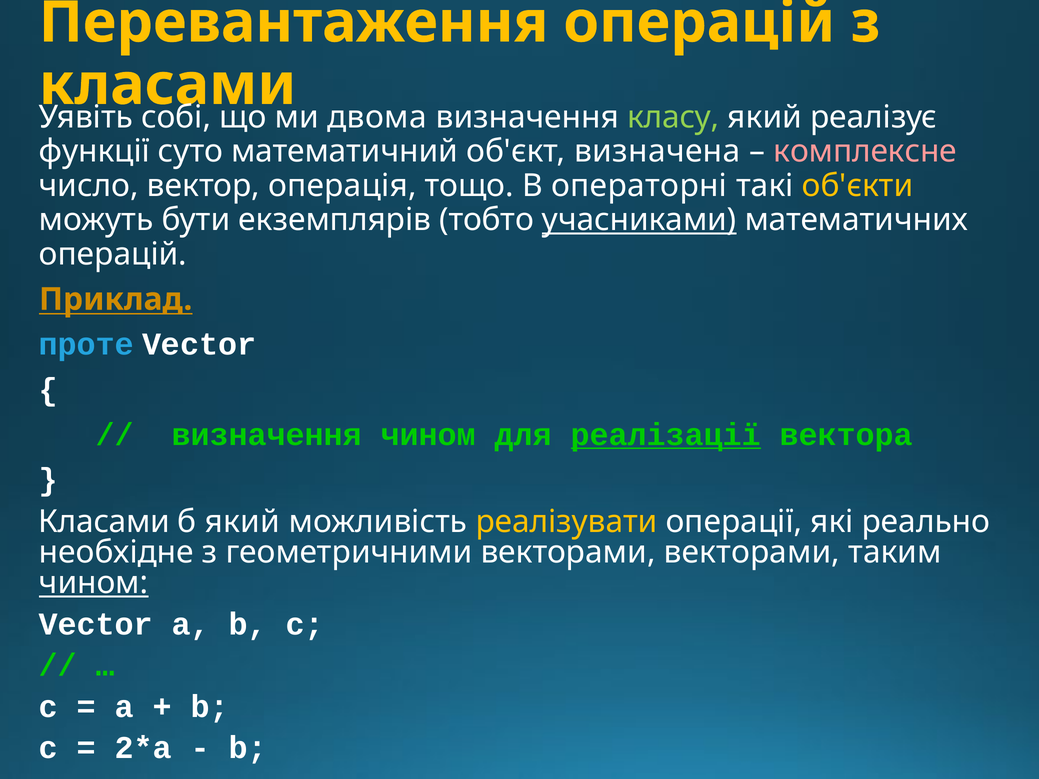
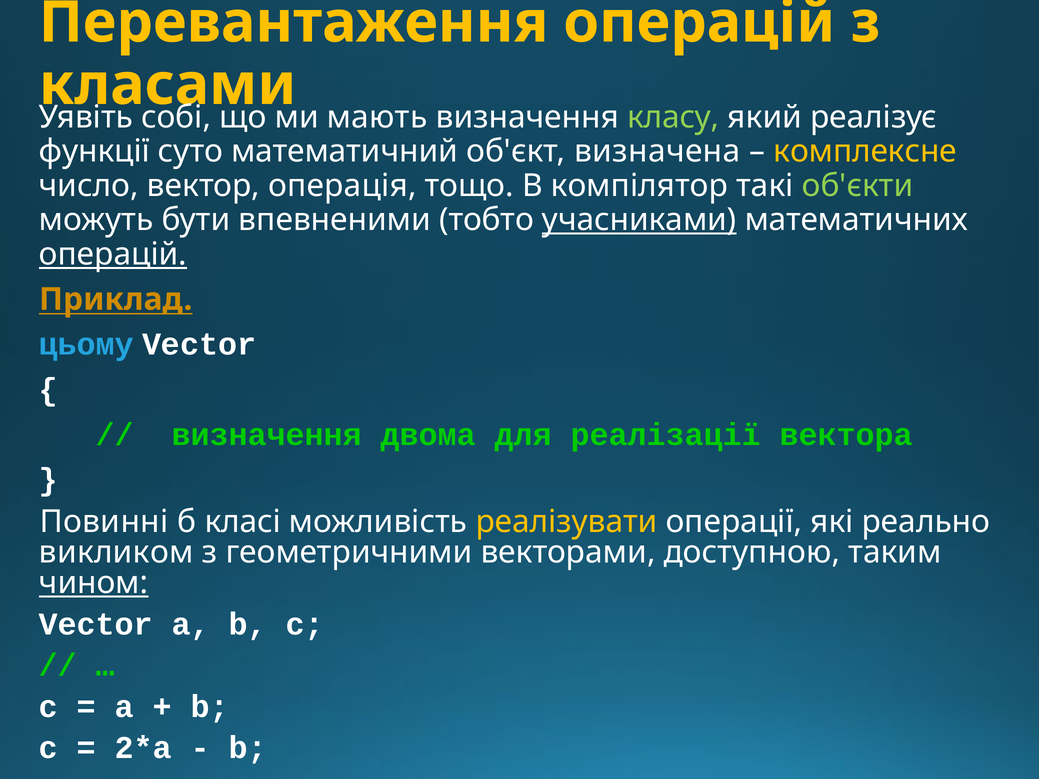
двома: двома -> мають (377, 117)
комплексне colour: pink -> yellow (865, 151)
операторні: операторні -> компілятор (639, 186)
об'єкти colour: yellow -> light green (858, 186)
екземплярів: екземплярів -> впевненими (335, 220)
операцій underline: none -> present (113, 254)
проте: проте -> цьому (86, 345)
визначення чином: чином -> двома (428, 435)
реалізації underline: present -> none (666, 435)
Класами: Класами -> Повинні (104, 522)
б який: який -> класі (243, 522)
необхідне: необхідне -> викликом (116, 552)
векторами векторами: векторами -> доступною (752, 552)
